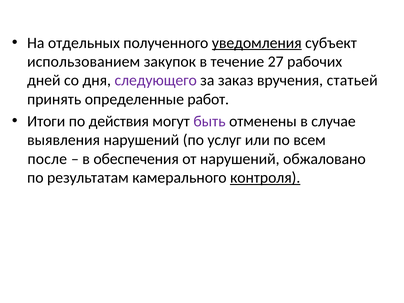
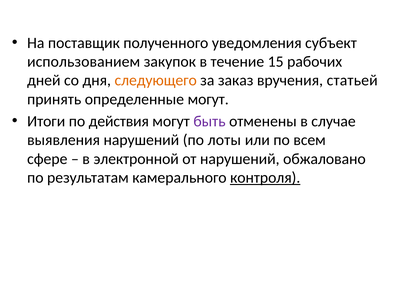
отдельных: отдельных -> поставщик (84, 43)
уведомления underline: present -> none (257, 43)
27: 27 -> 15 (276, 62)
следующего colour: purple -> orange (156, 80)
определенные работ: работ -> могут (208, 99)
услуг: услуг -> лоты (224, 140)
после: после -> сфере (47, 159)
обеспечения: обеспечения -> электронной (136, 159)
